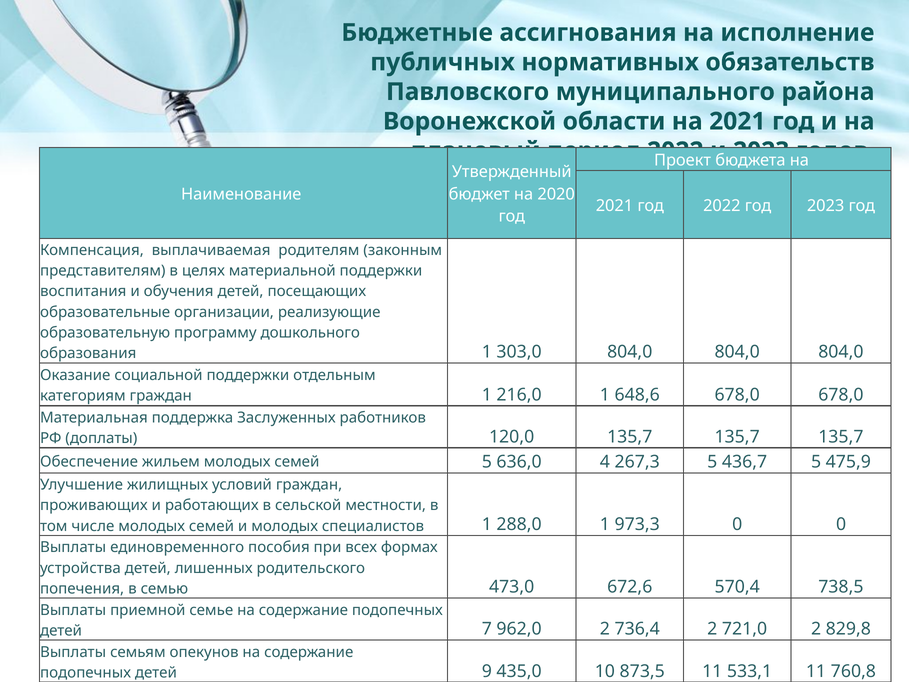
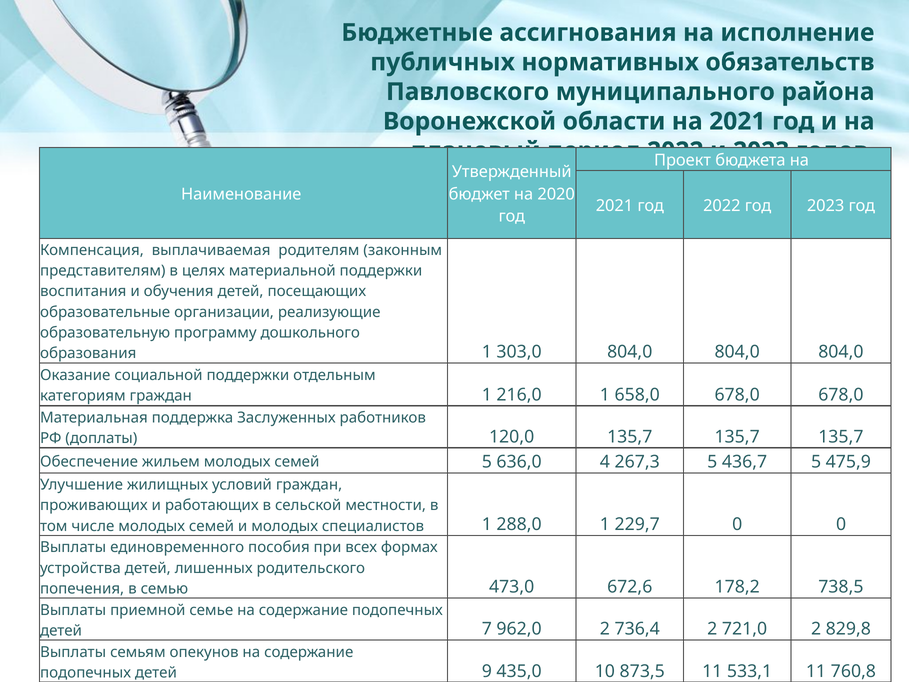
648,6: 648,6 -> 658,0 (637, 395)
973,3: 973,3 -> 229,7 (637, 524)
570,4: 570,4 -> 178,2 (737, 587)
